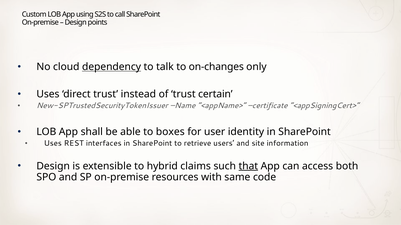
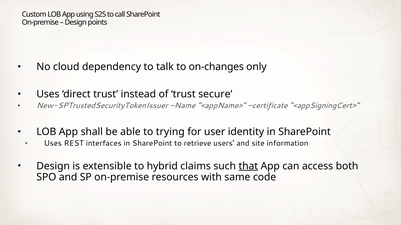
dependency underline: present -> none (112, 67)
certain: certain -> secure (215, 94)
boxes: boxes -> trying (170, 132)
